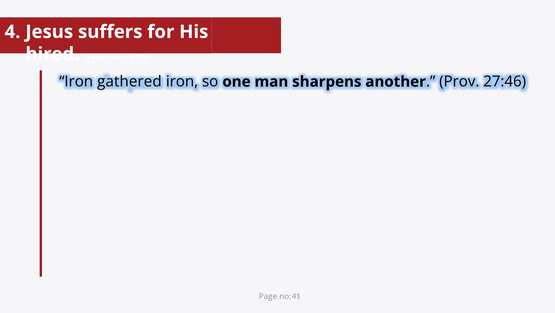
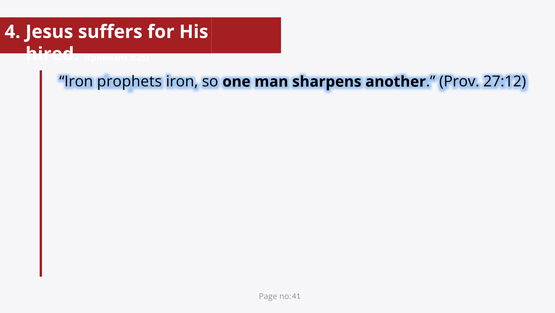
gathered: gathered -> prophets (129, 82)
27:46: 27:46 -> 27:12 (505, 82)
